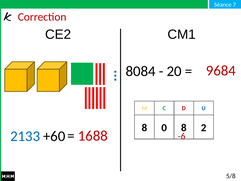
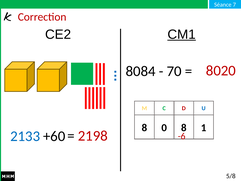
CM1 underline: none -> present (182, 34)
9684: 9684 -> 8020 (221, 70)
20: 20 -> 70 (174, 71)
2: 2 -> 1 (204, 128)
1688: 1688 -> 2198 (93, 136)
